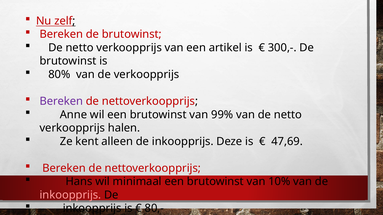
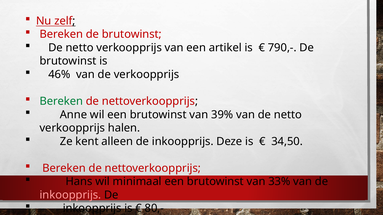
300,-: 300,- -> 790,- (282, 48)
80%: 80% -> 46% (59, 75)
Bereken colour: purple -> green (61, 101)
99%: 99% -> 39% (222, 115)
47,69: 47,69 -> 34,50 (287, 142)
10%: 10% -> 33% (279, 182)
